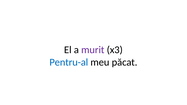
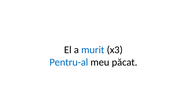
murit colour: purple -> blue (93, 50)
